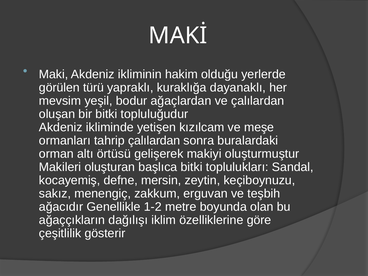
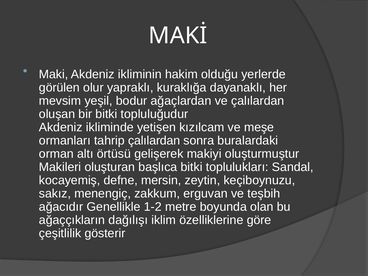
türü: türü -> olur (93, 88)
